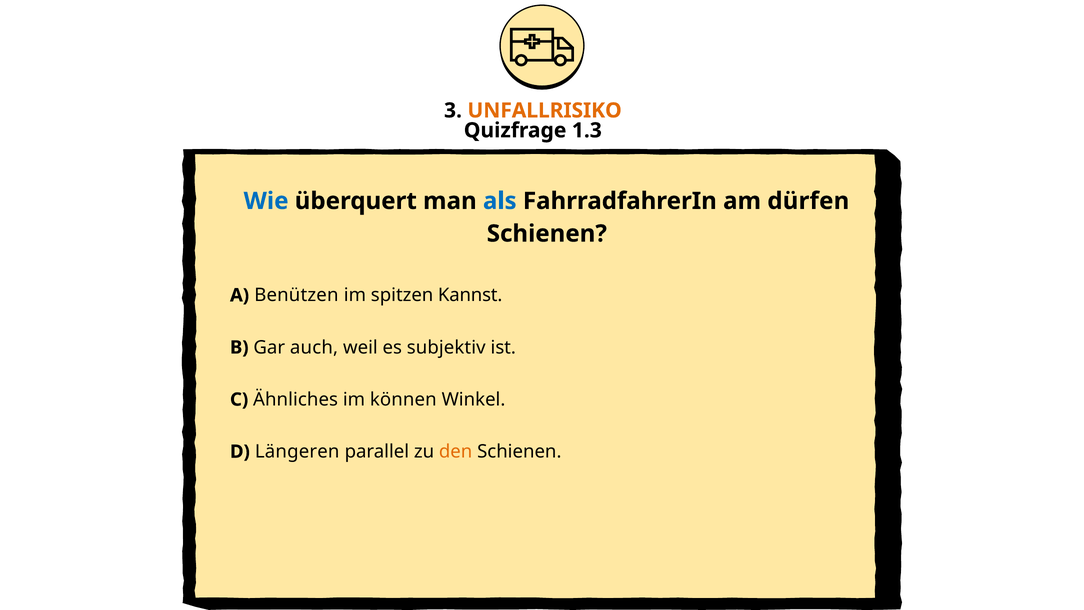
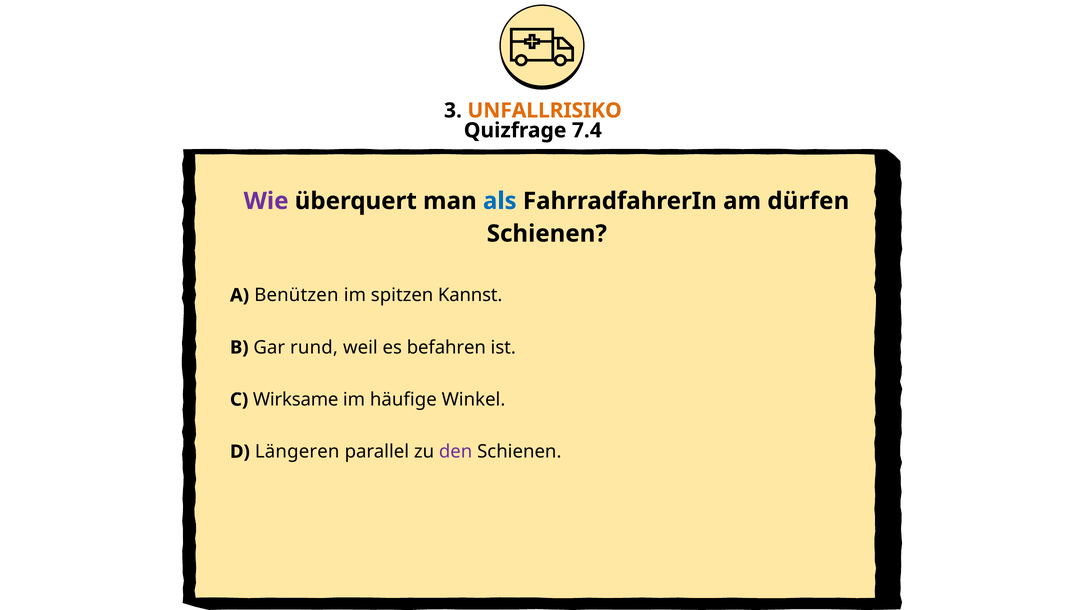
1.3: 1.3 -> 7.4 (587, 130)
Wie colour: blue -> purple (266, 201)
auch: auch -> rund (314, 347)
subjektiv: subjektiv -> befahren (446, 347)
Ähnliches: Ähnliches -> Wirksame (296, 399)
können: können -> häufige (403, 399)
den colour: orange -> purple (456, 452)
